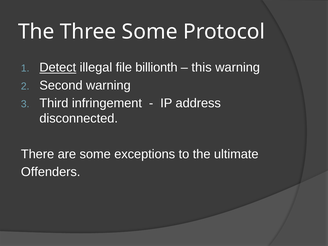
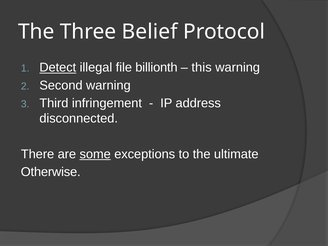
Three Some: Some -> Belief (150, 32)
some underline: none -> present (95, 154)
Offenders: Offenders -> Otherwise (51, 172)
